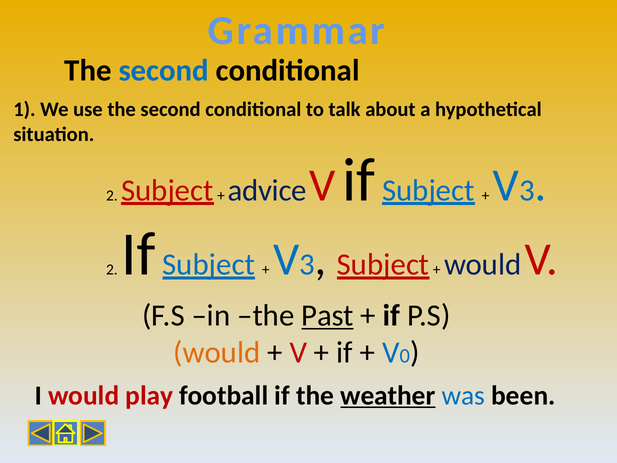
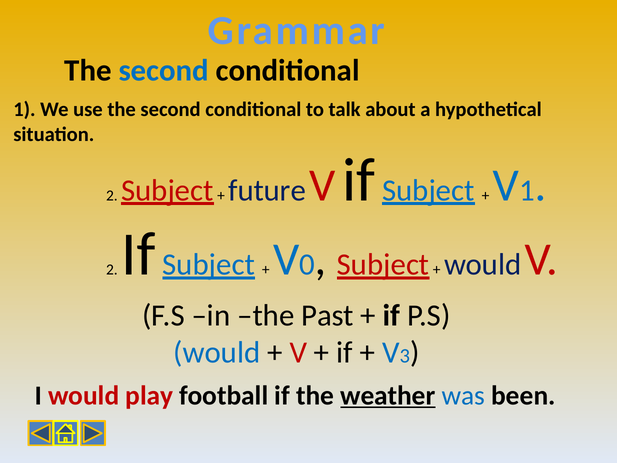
advice: advice -> future (267, 190)
3: 3 -> 1 (527, 190)
3: 3 -> 0 (307, 264)
Past underline: present -> none (328, 315)
would colour: orange -> blue (217, 352)
0: 0 -> 3 (405, 356)
